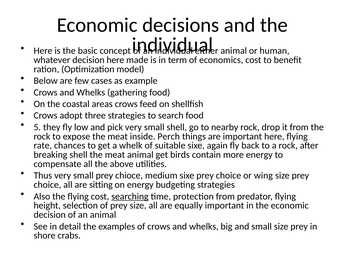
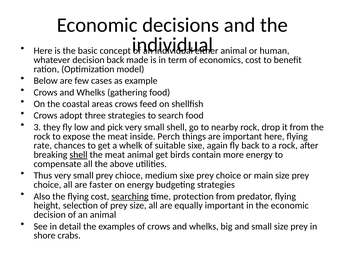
decision here: here -> back (115, 60)
5: 5 -> 3 (37, 128)
shell underline: none -> present (79, 155)
wing: wing -> main (264, 176)
sitting: sitting -> faster (101, 185)
